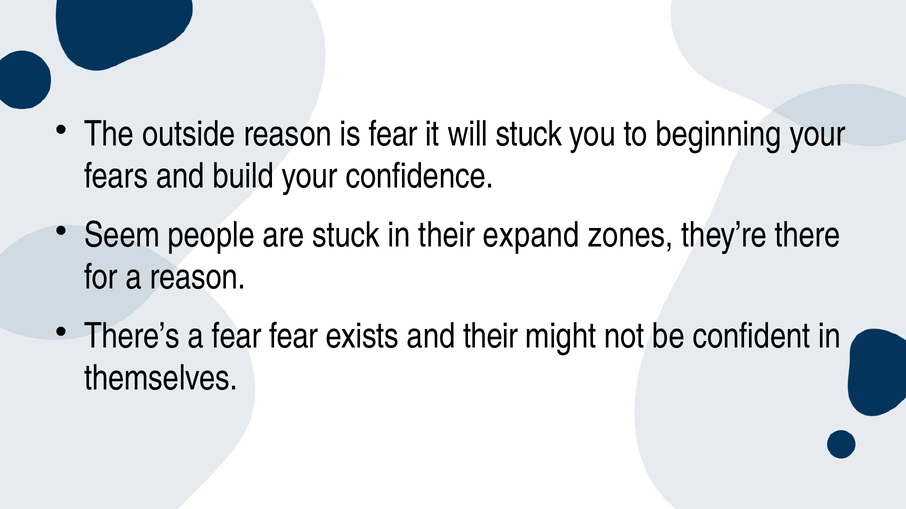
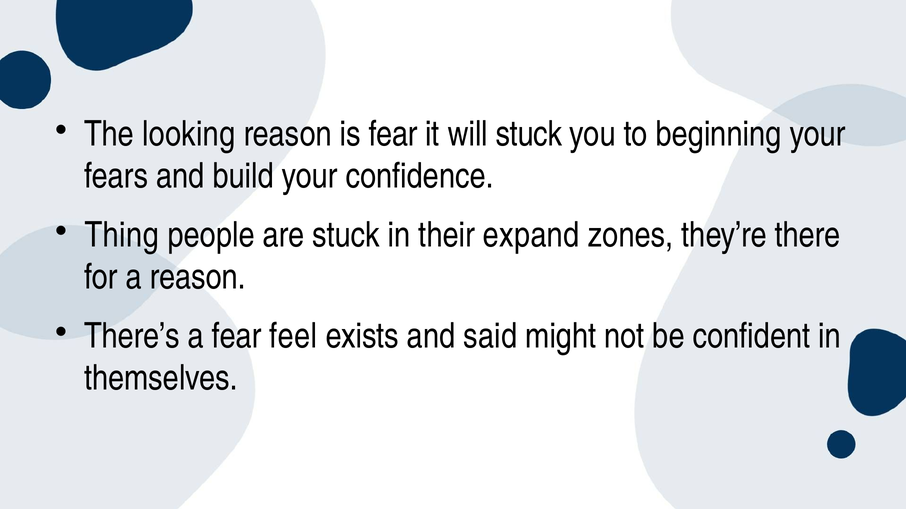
outside: outside -> looking (189, 134)
Seem: Seem -> Thing (122, 235)
fear fear: fear -> feel (293, 336)
and their: their -> said (490, 336)
